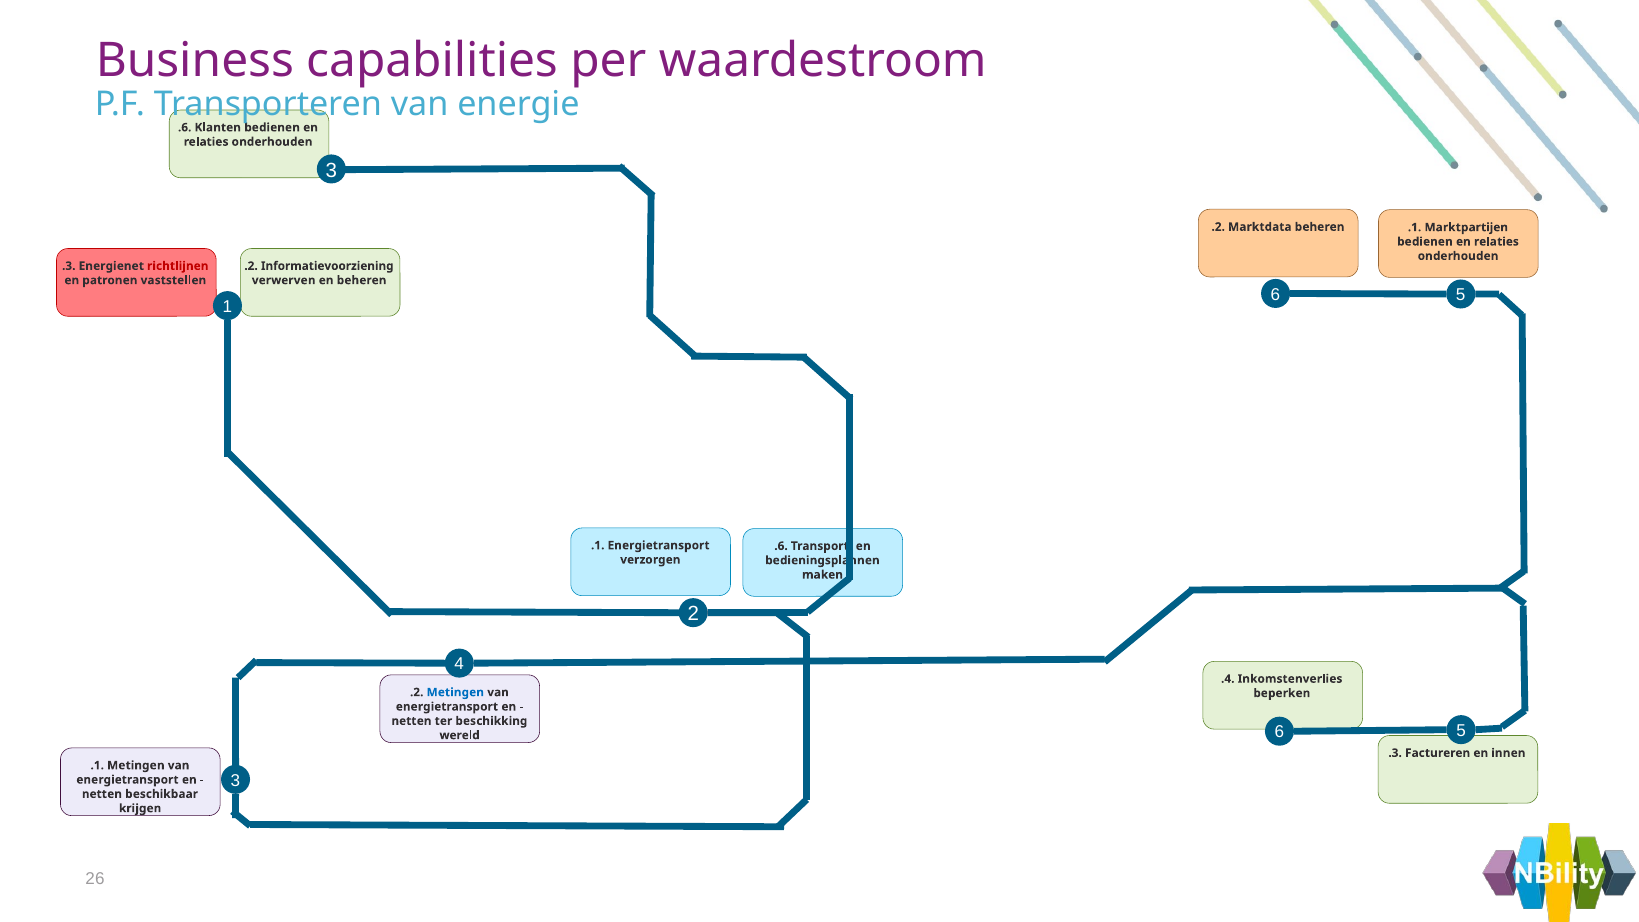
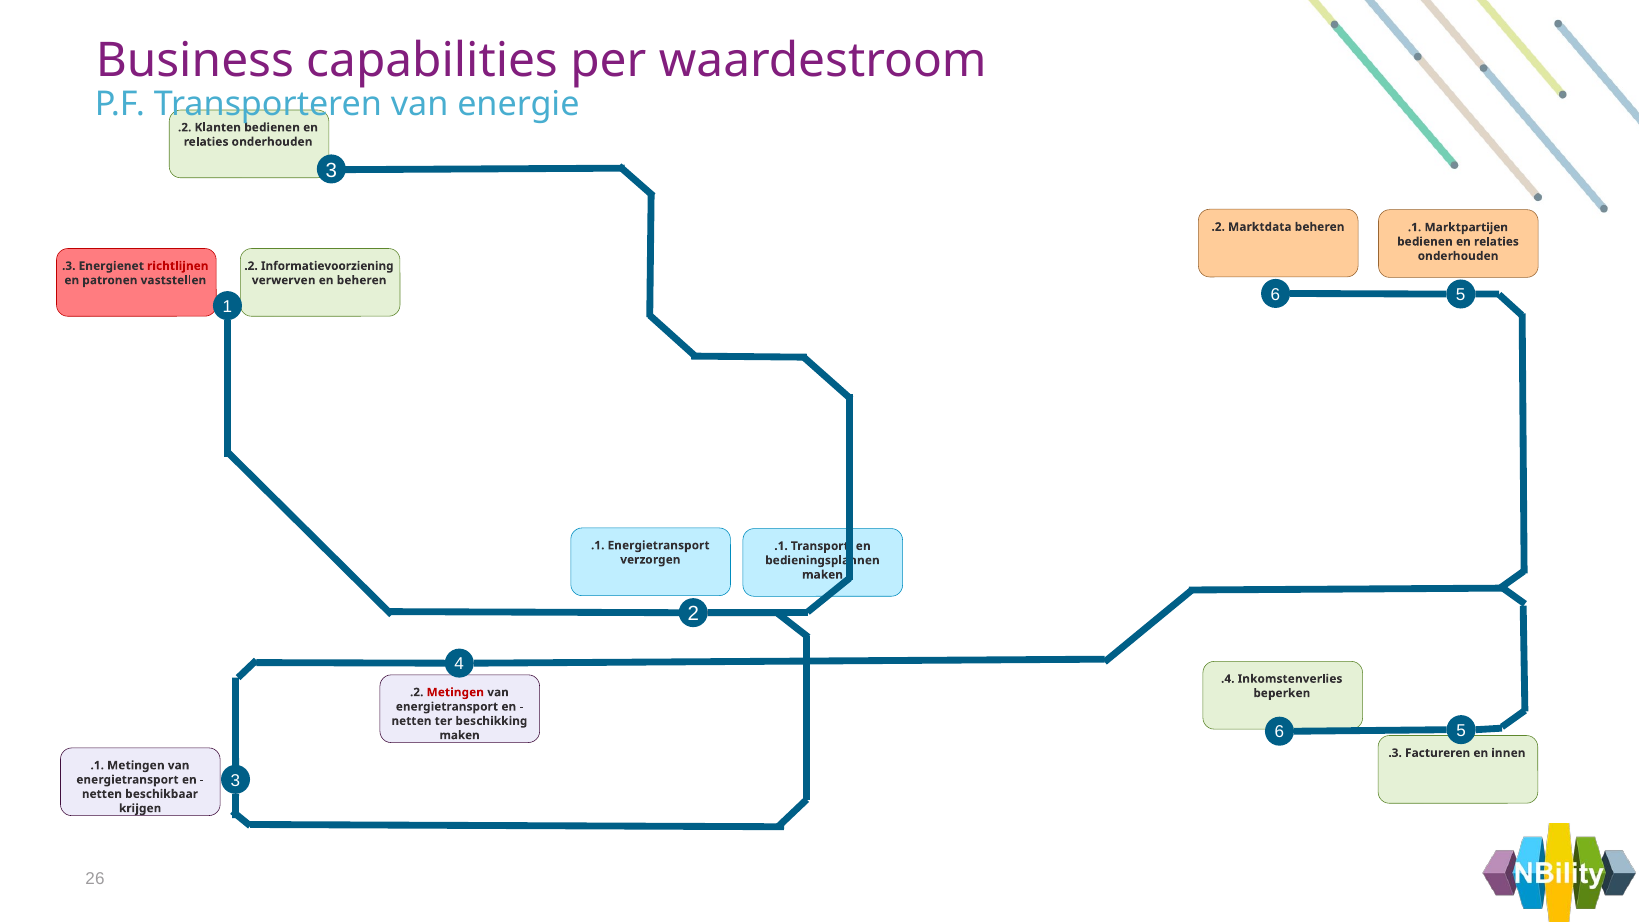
.6: .6 -> .2 (185, 127)
.6: .6 -> .1 (781, 546)
Metingen colour: blue -> red (455, 692)
wereld: wereld -> maken (460, 735)
